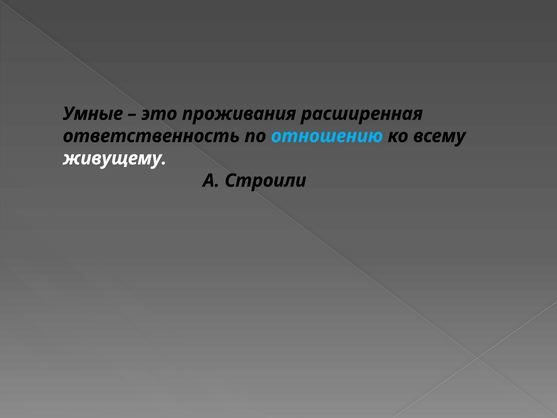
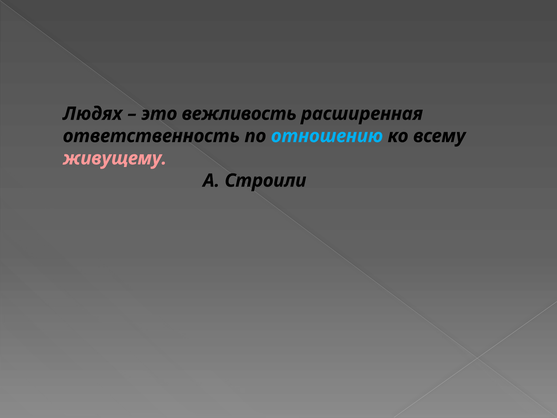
Умные: Умные -> Людях (93, 114)
проживания: проживания -> вежливость (239, 114)
живущему colour: white -> pink (115, 158)
